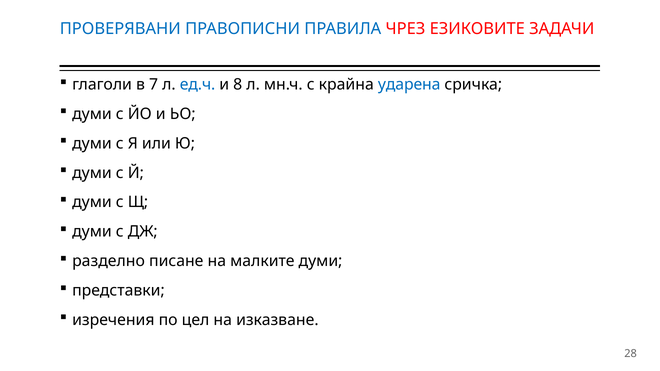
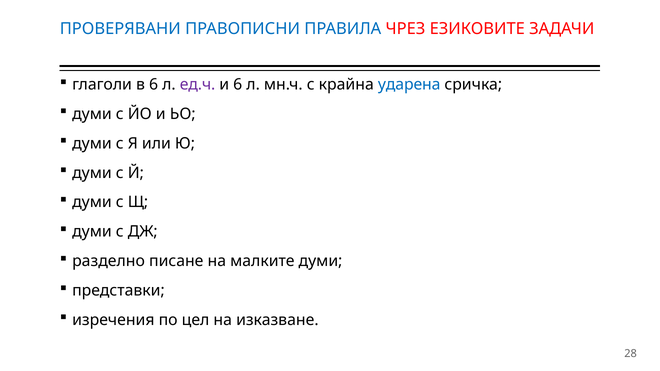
в 7: 7 -> 6 (154, 85)
ед.ч colour: blue -> purple (198, 85)
и 8: 8 -> 6 (238, 85)
